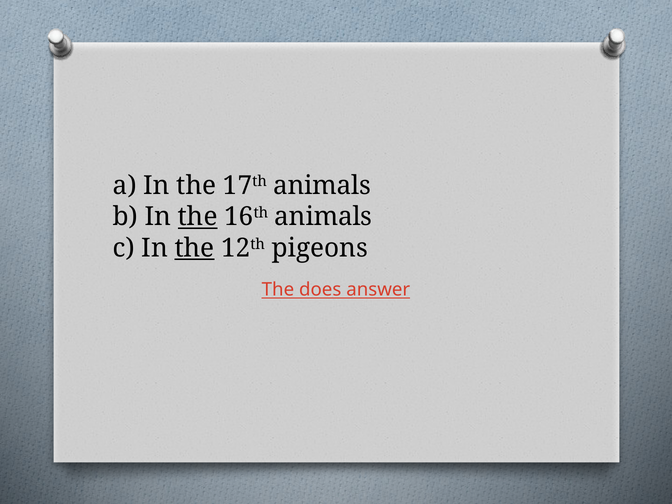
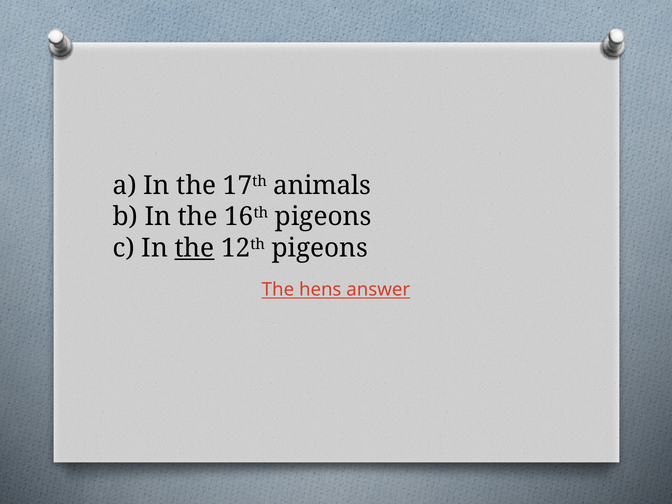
the underline: present -> none (198, 217)
16th animals: animals -> pigeons (323, 217)
does: does -> hens (320, 290)
